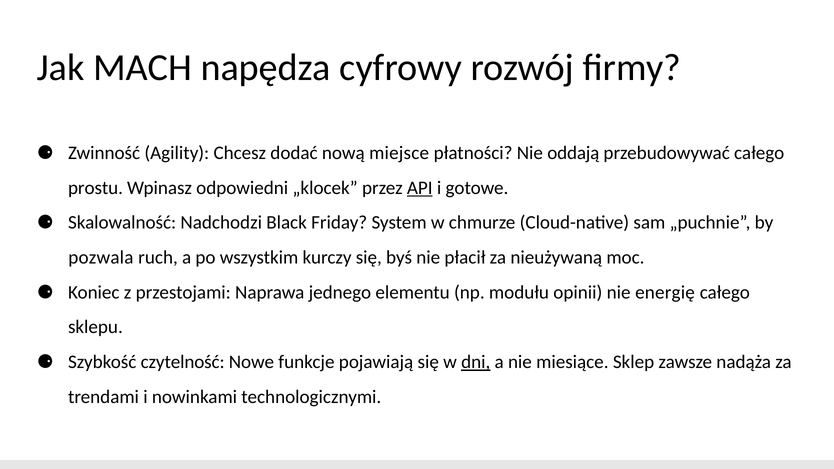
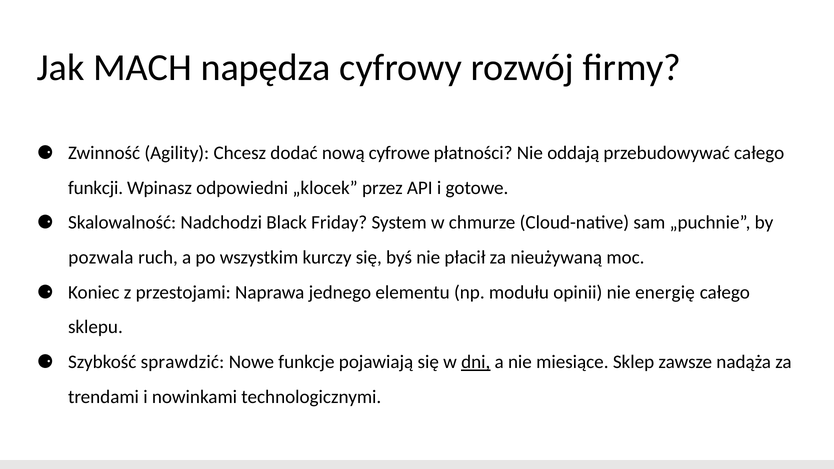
miejsce: miejsce -> cyfrowe (399, 153)
prostu: prostu -> funkcji (96, 188)
API underline: present -> none (420, 188)
czytelność: czytelność -> sprawdzić (182, 362)
